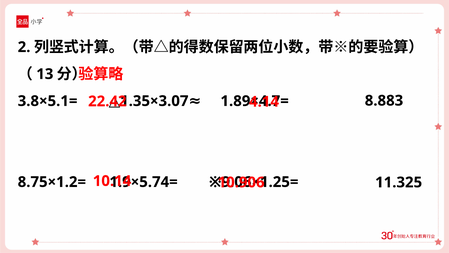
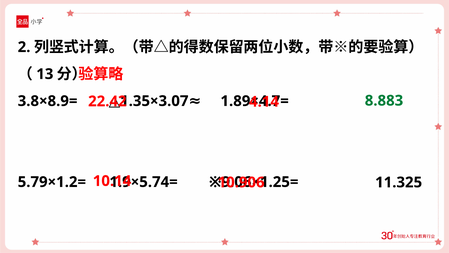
3.8×5.1=: 3.8×5.1= -> 3.8×8.9= (48, 101)
8.883 colour: black -> green (384, 100)
8.75×1.2=: 8.75×1.2= -> 5.79×1.2= (52, 182)
